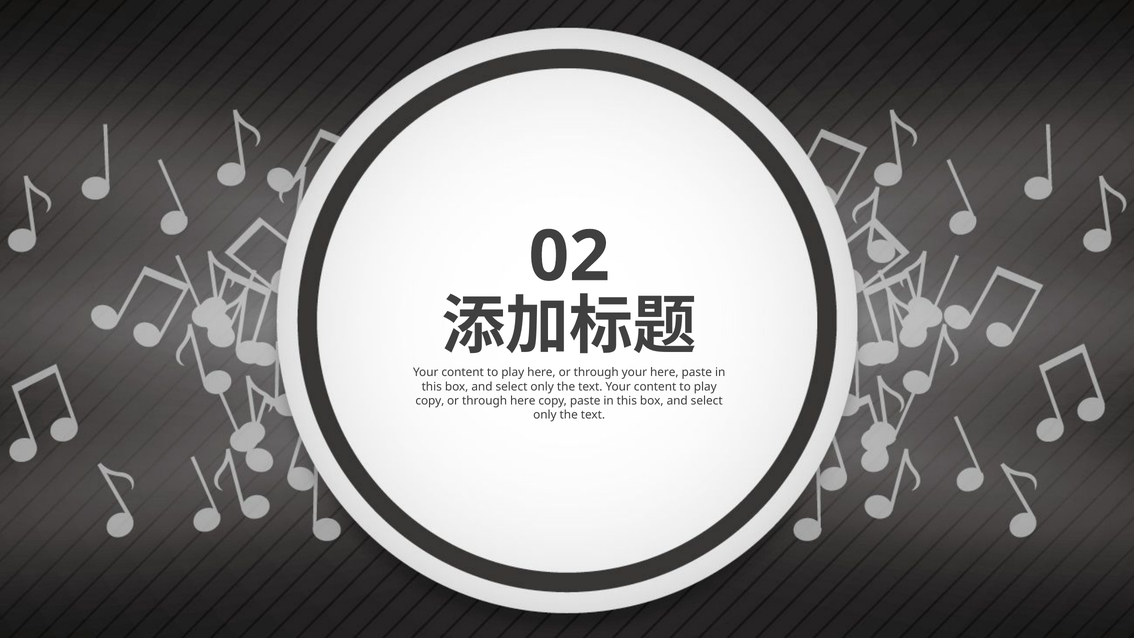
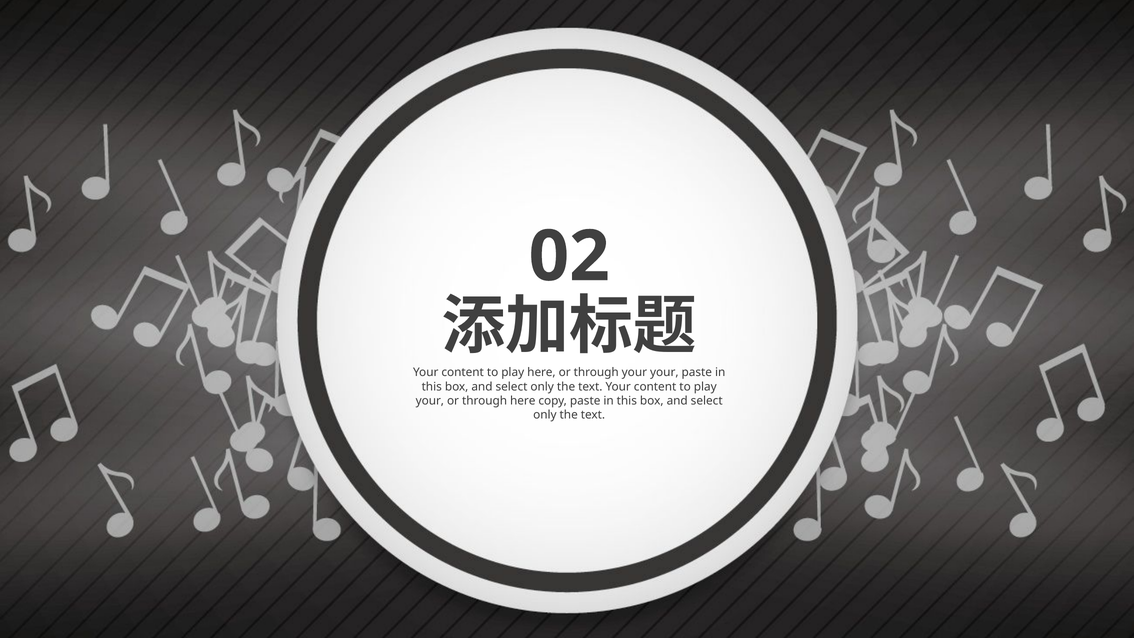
your here: here -> your (664, 372)
copy: copy -> your (430, 401)
